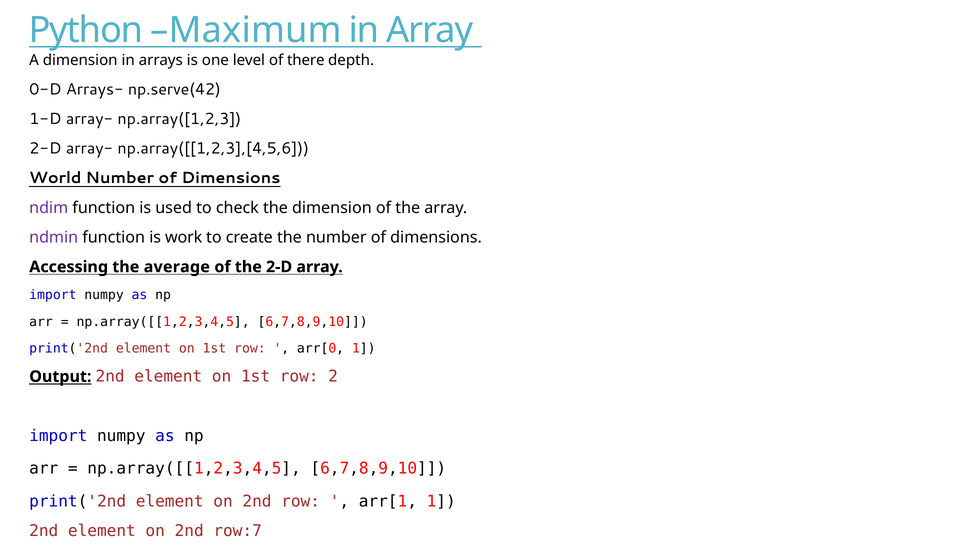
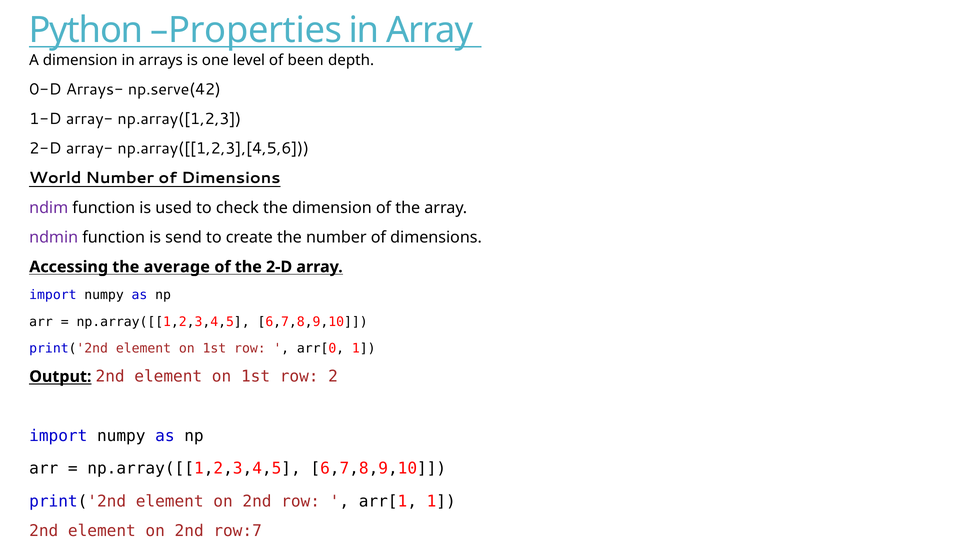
Maximum: Maximum -> Properties (246, 30)
there: there -> been (306, 60)
work: work -> send (184, 237)
